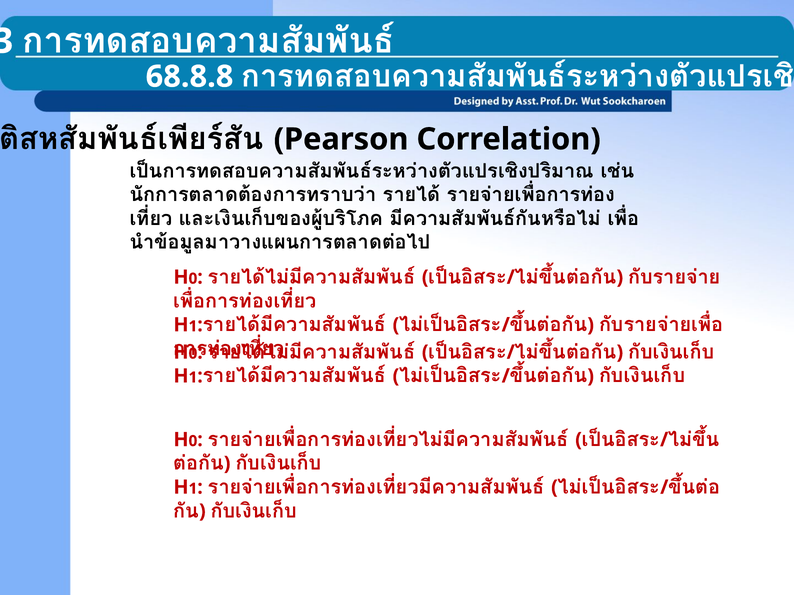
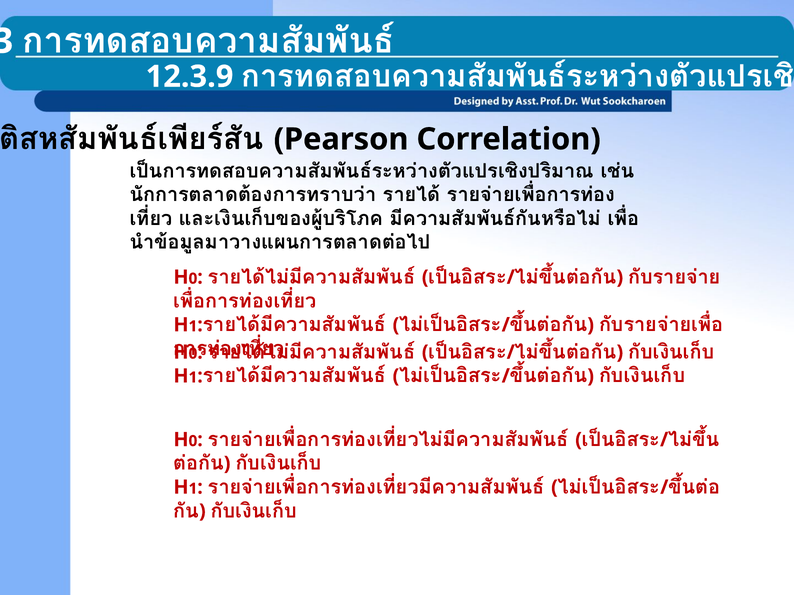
68.8.8: 68.8.8 -> 12.3.9 (190, 77)
